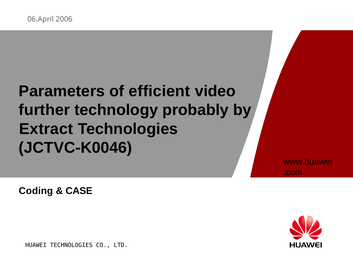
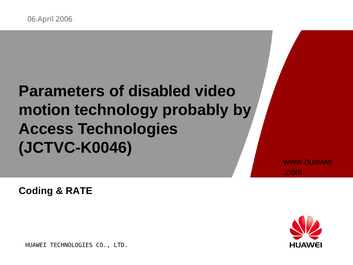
efficient: efficient -> disabled (160, 91)
further: further -> motion (44, 110)
Extract: Extract -> Access (46, 129)
CASE: CASE -> RATE (79, 191)
